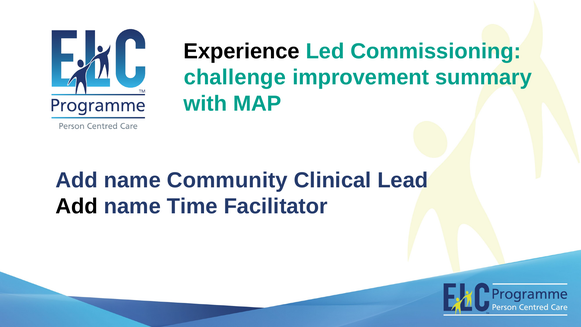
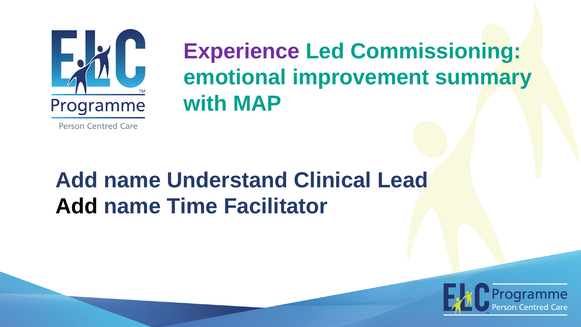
Experience colour: black -> purple (242, 51)
challenge: challenge -> emotional (235, 77)
Community: Community -> Understand (227, 180)
